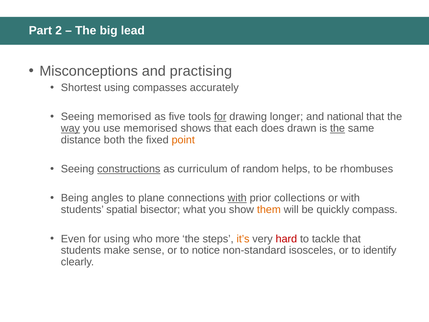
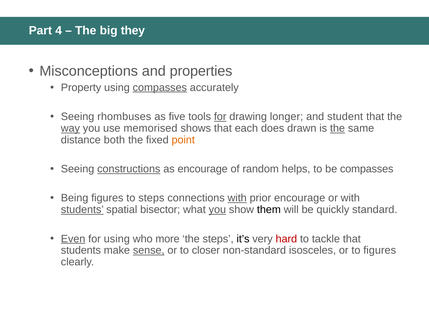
2: 2 -> 4 (59, 31)
lead: lead -> they (133, 31)
practising: practising -> properties (201, 71)
Shortest: Shortest -> Property (81, 87)
compasses underline: none -> present (160, 87)
Seeing memorised: memorised -> rhombuses (124, 117)
national: national -> student (345, 117)
as curriculum: curriculum -> encourage (203, 169)
be rhombuses: rhombuses -> compasses (367, 169)
Being angles: angles -> figures (107, 198)
to plane: plane -> steps (151, 198)
prior collections: collections -> encourage (300, 198)
students underline: none -> present (82, 210)
you underline: none -> present (217, 210)
them colour: orange -> black (269, 210)
compass: compass -> standard (375, 210)
Even underline: none -> present (73, 239)
it’s colour: orange -> black (243, 239)
sense underline: none -> present (149, 250)
notice: notice -> closer (206, 250)
to identify: identify -> figures (380, 250)
